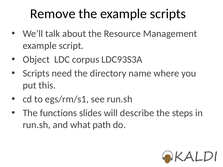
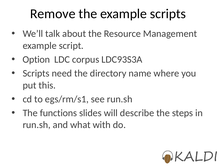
Object: Object -> Option (36, 60)
path: path -> with (102, 125)
